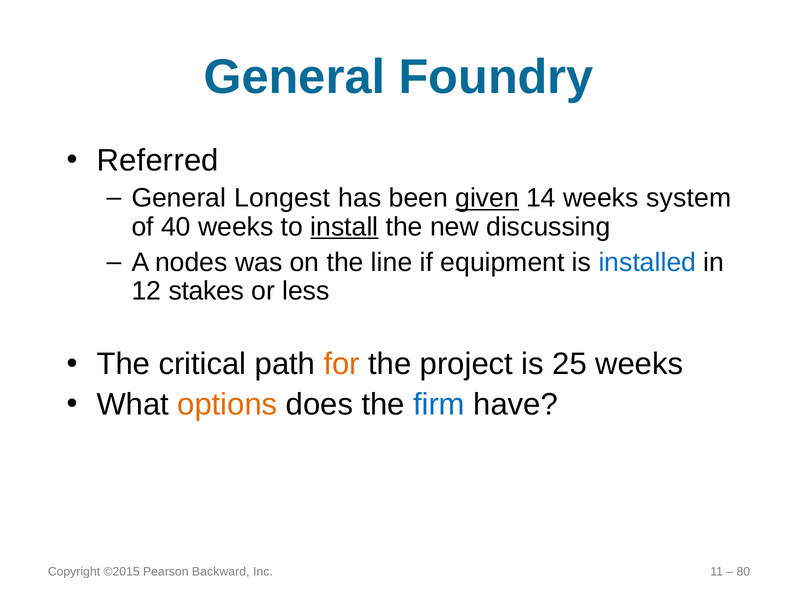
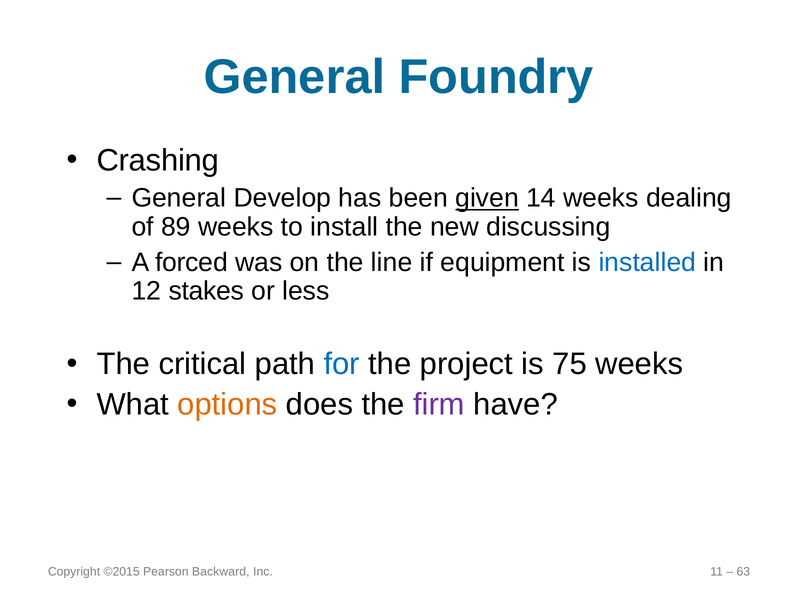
Referred: Referred -> Crashing (158, 160)
Longest: Longest -> Develop (282, 198)
system: system -> dealing (689, 198)
40: 40 -> 89 (176, 227)
install underline: present -> none (344, 227)
nodes: nodes -> forced (191, 262)
for colour: orange -> blue (342, 364)
25: 25 -> 75 (570, 364)
firm colour: blue -> purple (439, 404)
80: 80 -> 63 (743, 571)
